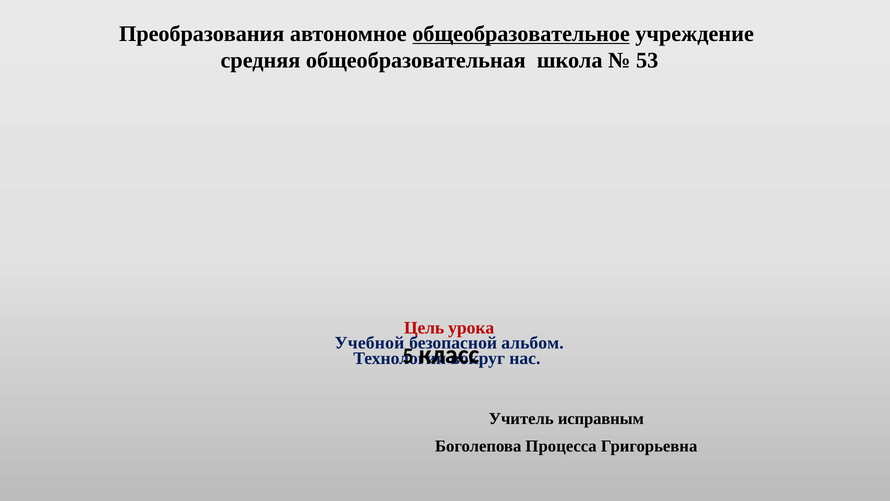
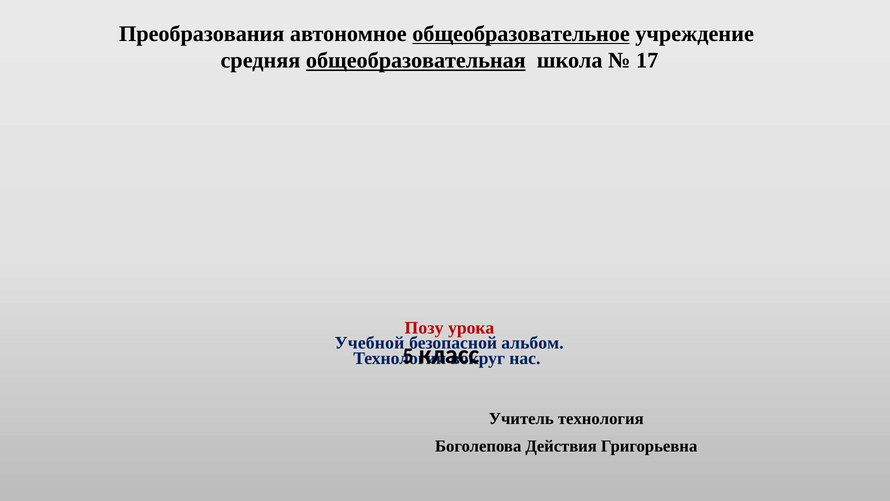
общеобразовательная underline: none -> present (416, 61)
53: 53 -> 17 (647, 61)
Цель: Цель -> Позу (424, 328)
исправным: исправным -> технология (601, 419)
Процесса: Процесса -> Действия (561, 446)
